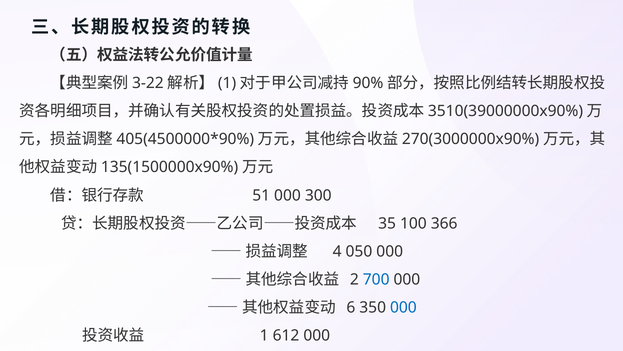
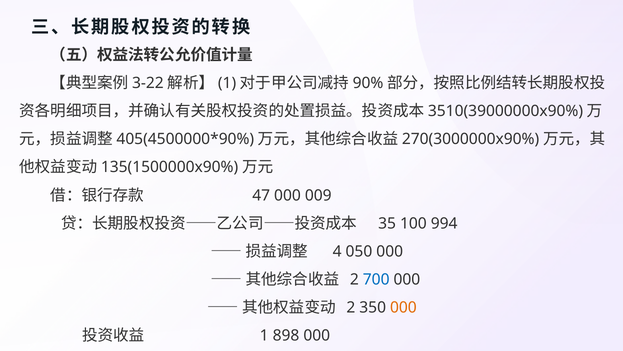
51: 51 -> 47 (261, 195)
300: 300 -> 009 (318, 195)
366: 366 -> 994 (444, 223)
6: 6 -> 2 (351, 307)
000 colour: blue -> orange (403, 307)
612: 612 -> 898 (286, 335)
